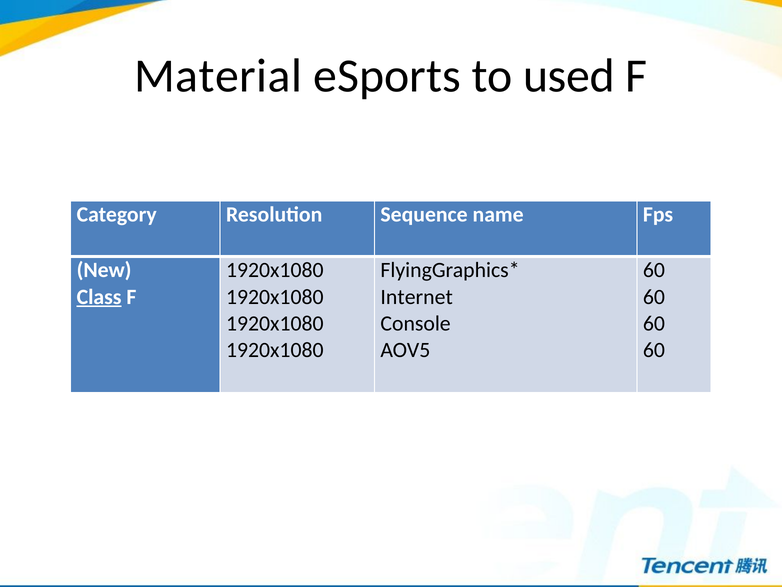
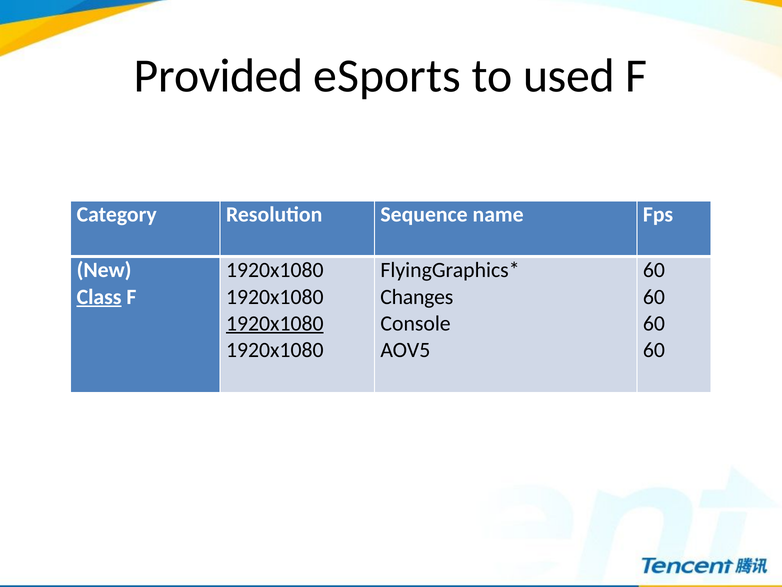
Material: Material -> Provided (219, 76)
Internet: Internet -> Changes (417, 297)
1920x1080 underline: none -> present (275, 323)
